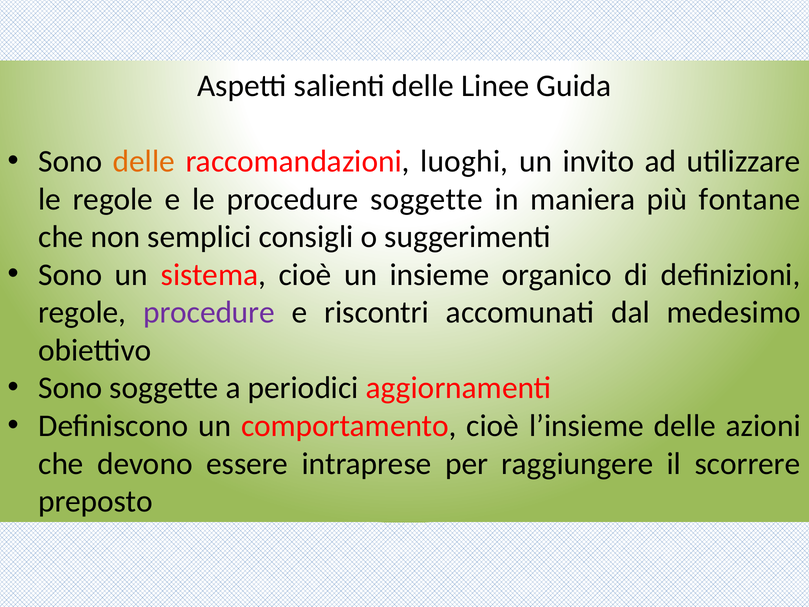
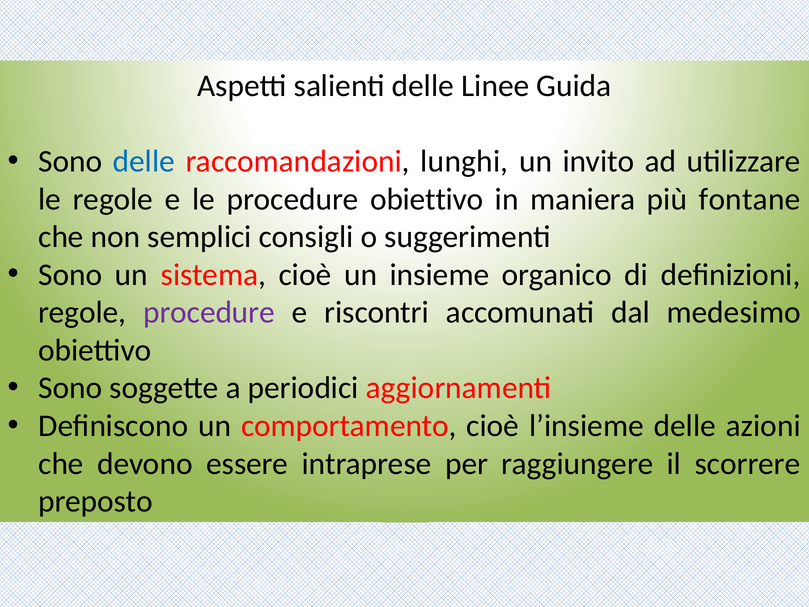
delle colour: orange -> blue (144, 161)
luoghi: luoghi -> lunghi (464, 161)
procedure soggette: soggette -> obiettivo (427, 199)
